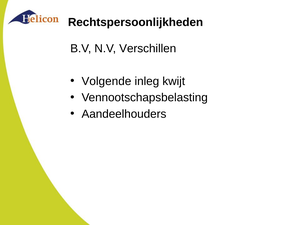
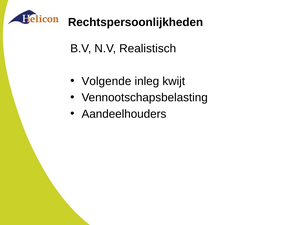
Verschillen: Verschillen -> Realistisch (148, 49)
